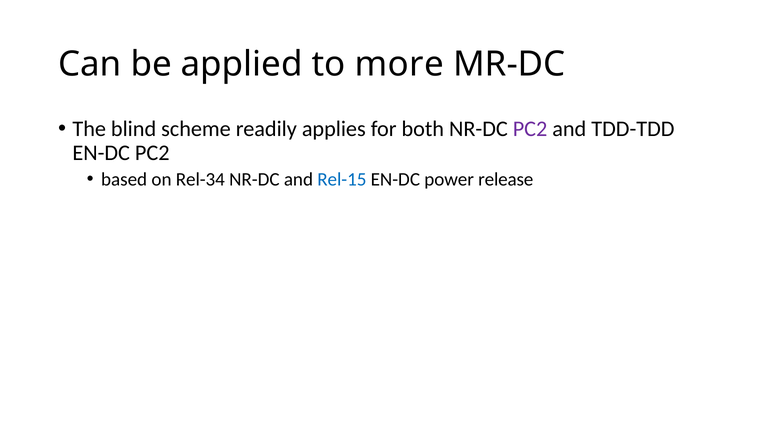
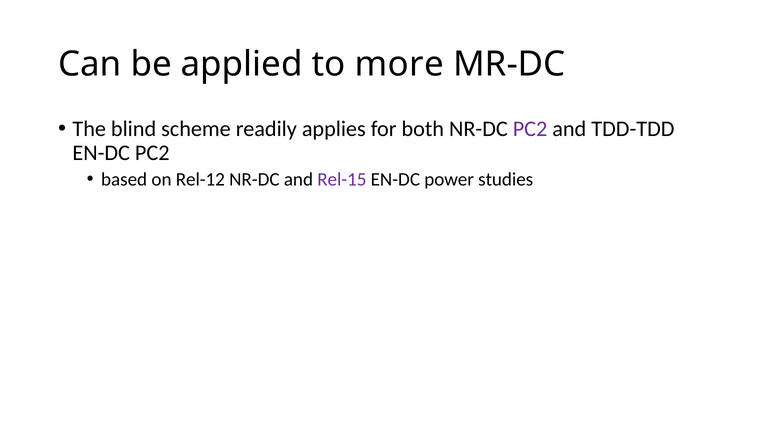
Rel-34: Rel-34 -> Rel-12 (200, 179)
Rel-15 colour: blue -> purple (342, 179)
release: release -> studies (506, 179)
